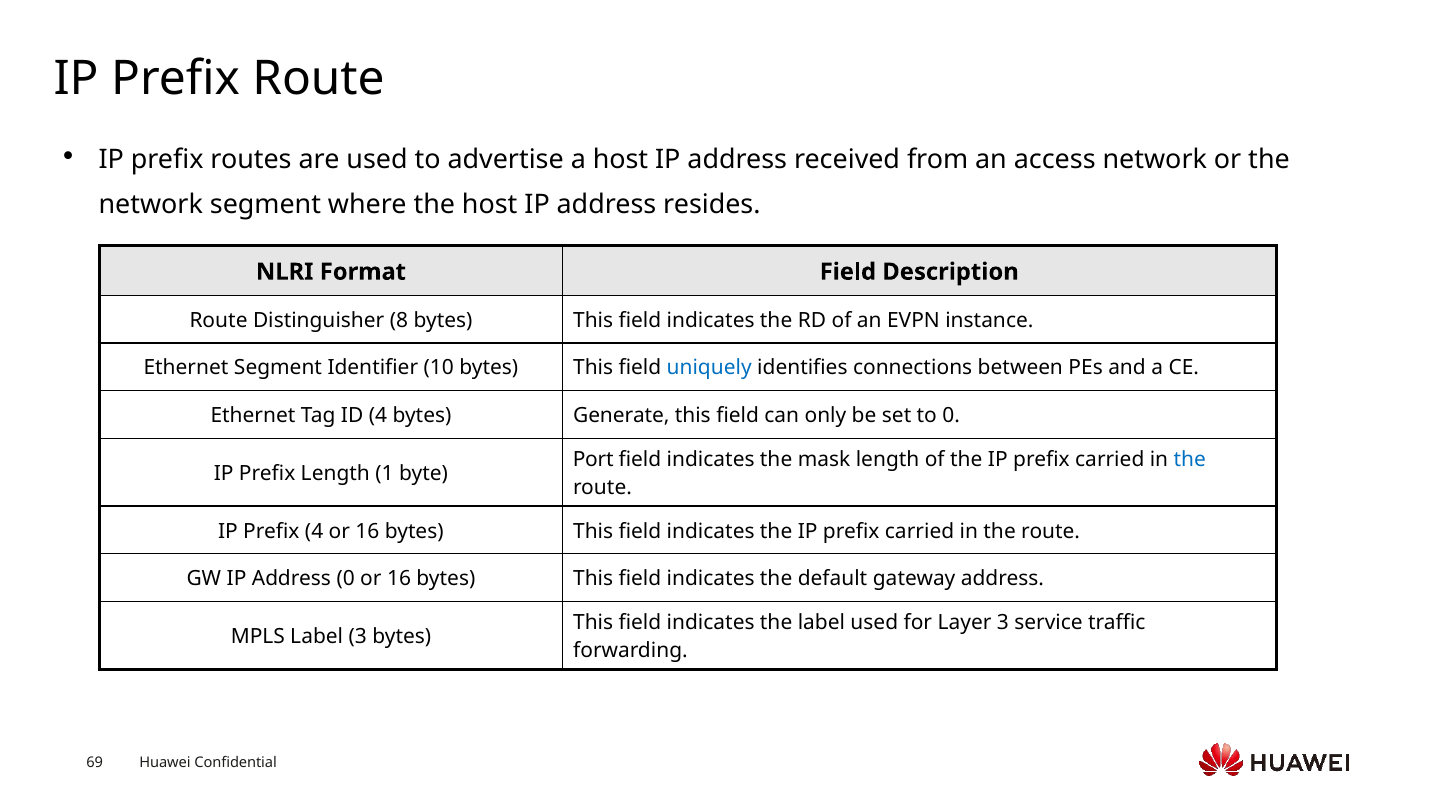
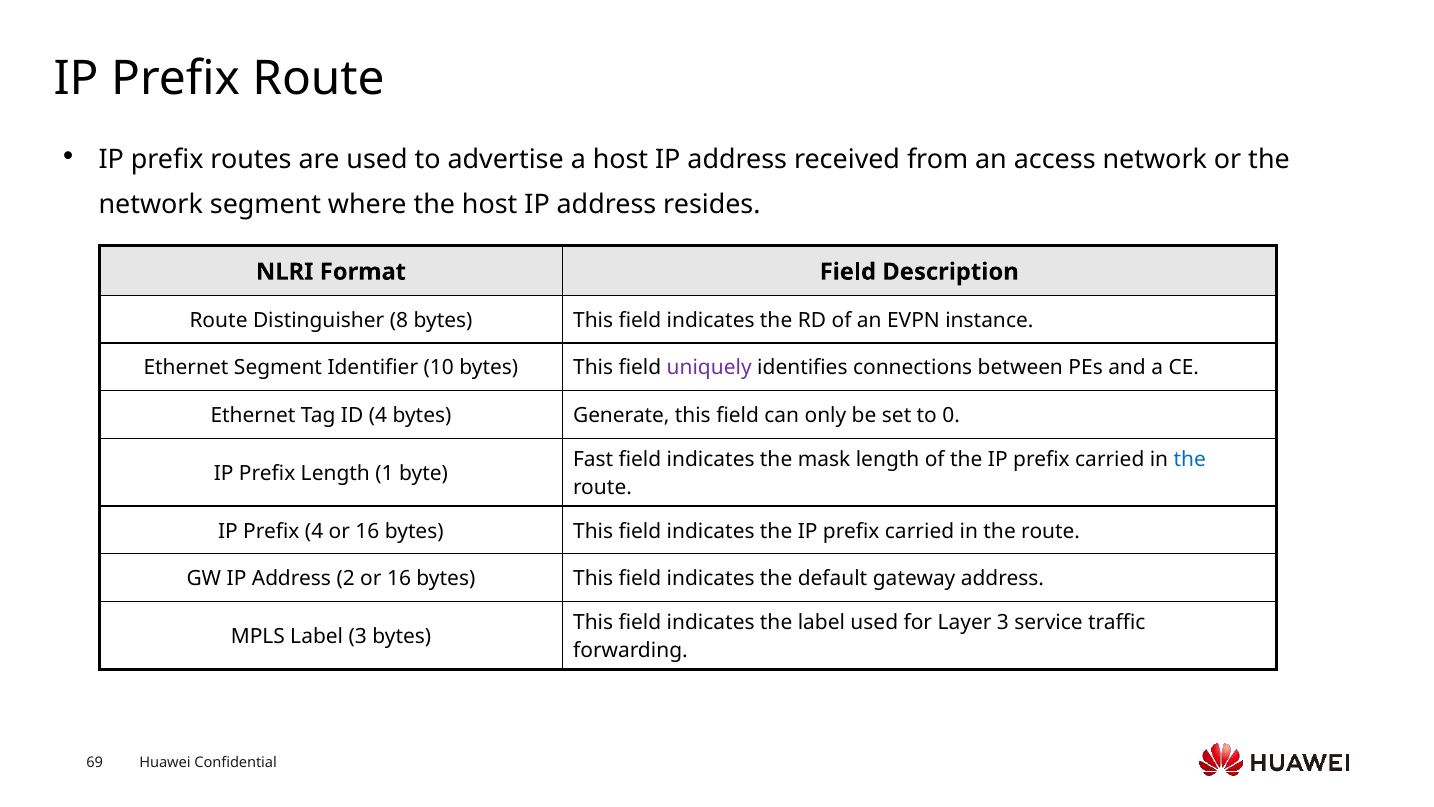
uniquely colour: blue -> purple (709, 368)
Port: Port -> Fast (593, 459)
Address 0: 0 -> 2 (346, 579)
